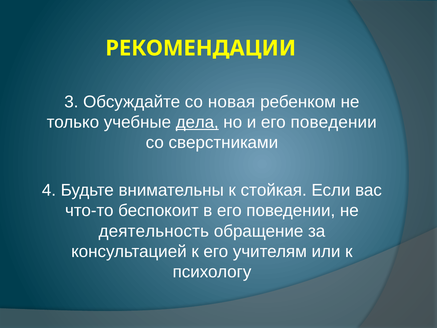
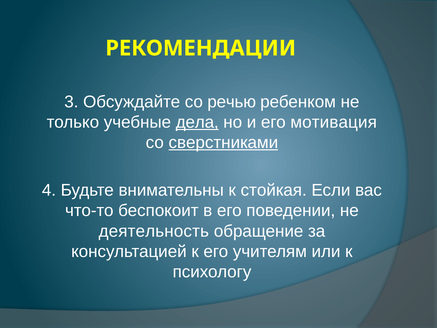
новая: новая -> речью (232, 102)
и его поведении: поведении -> мотивация (334, 122)
сверстниками underline: none -> present (223, 143)
